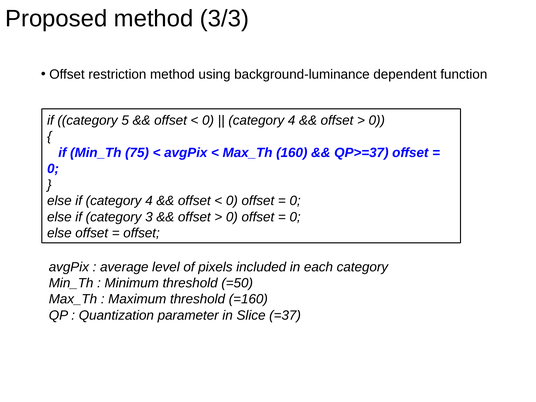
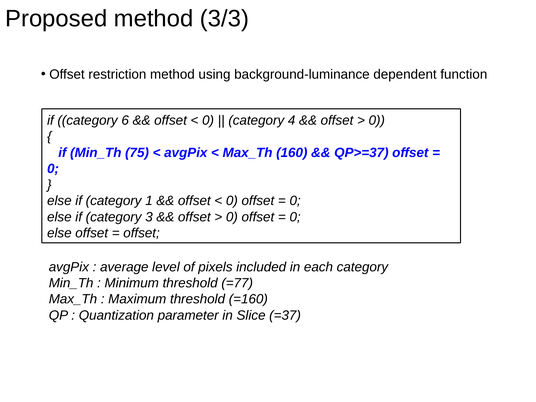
5: 5 -> 6 (125, 120)
if category 4: 4 -> 1 (149, 201)
=50: =50 -> =77 (237, 283)
